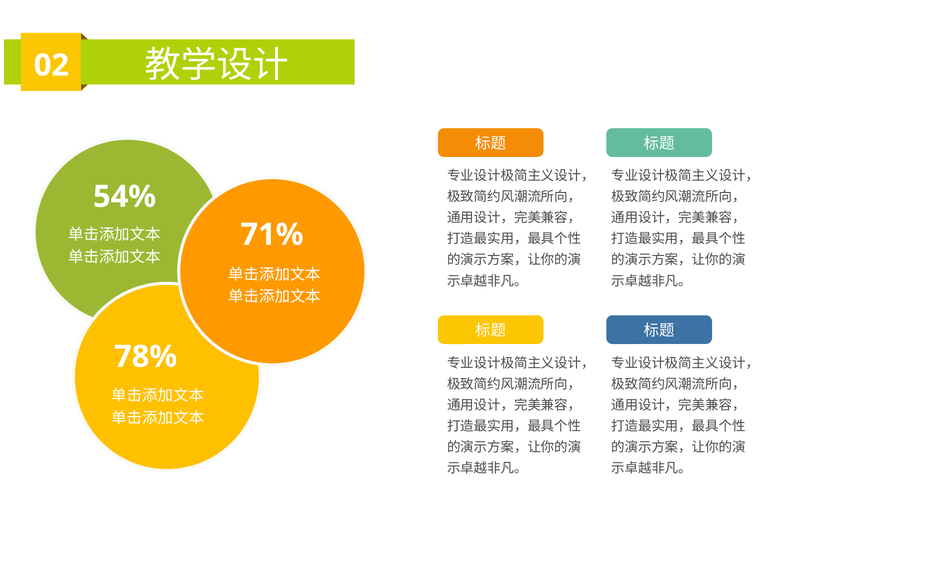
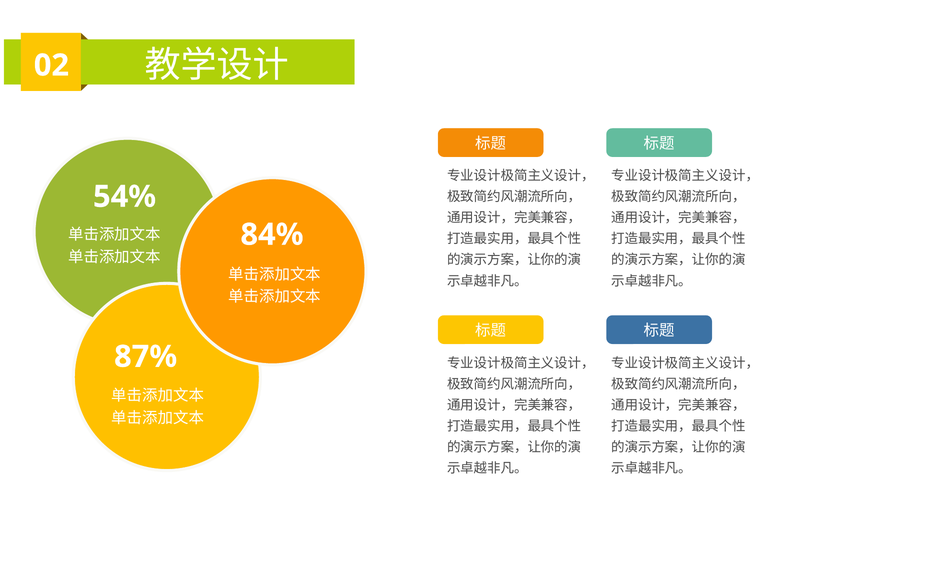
71%: 71% -> 84% (272, 235)
78%: 78% -> 87% (146, 357)
